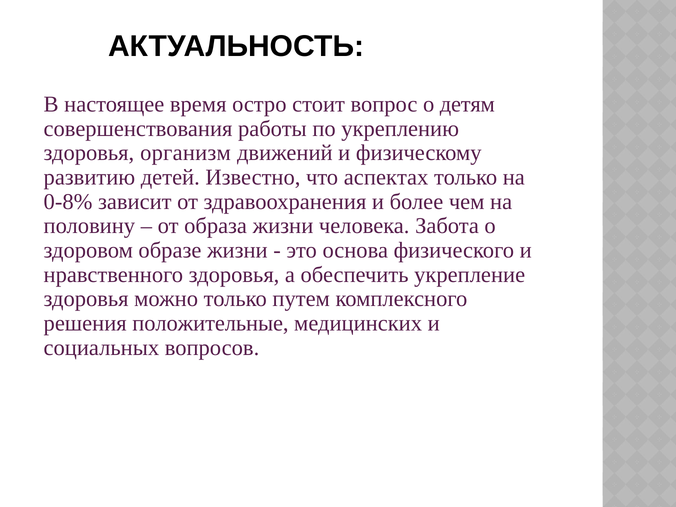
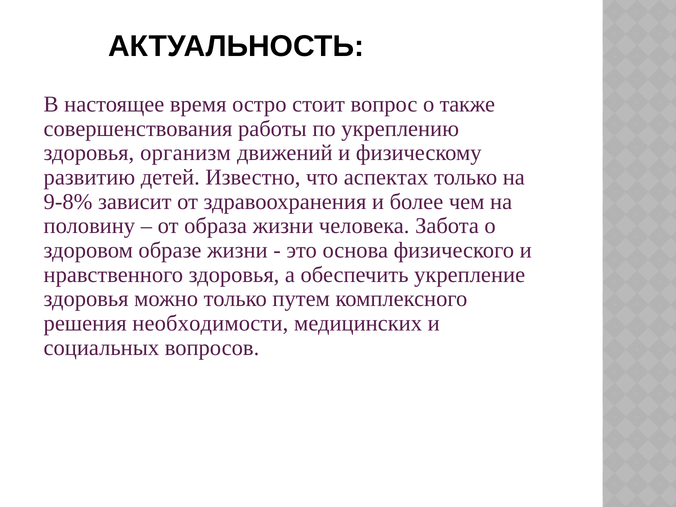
детям: детям -> также (467, 104)
0-8%: 0-8% -> 9-8% (68, 202)
положительные: положительные -> необходимости (210, 323)
